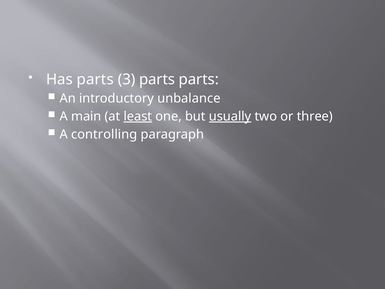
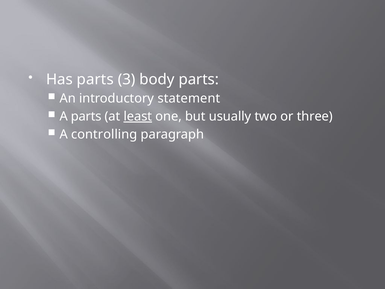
3 parts: parts -> body (157, 79)
unbalance: unbalance -> statement (189, 98)
A main: main -> parts (86, 116)
usually underline: present -> none (230, 116)
